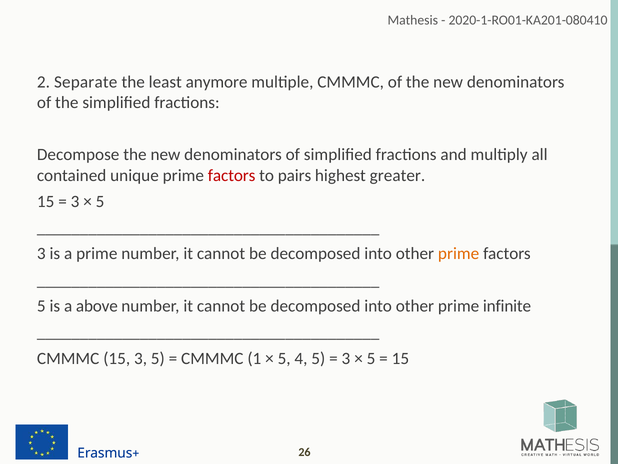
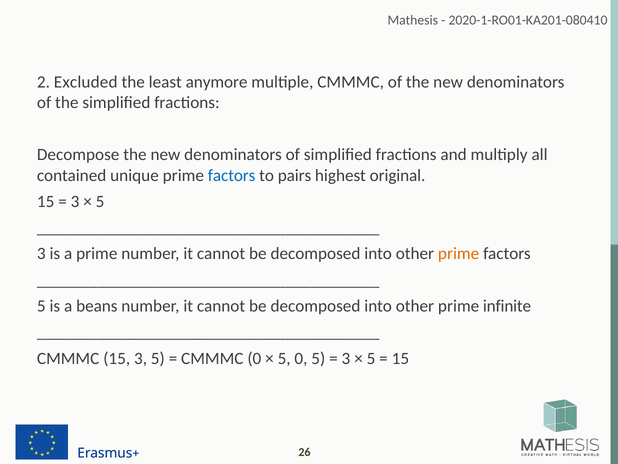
Separate: Separate -> Excluded (86, 82)
factors colour: red -> blue (232, 175)
greater: greater -> original (398, 175)
above: above -> beans (97, 306)
CMMMC 1: 1 -> 0 (254, 358)
5 4: 4 -> 0 (301, 358)
